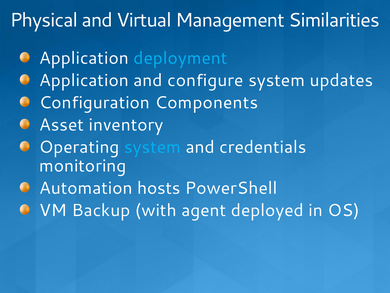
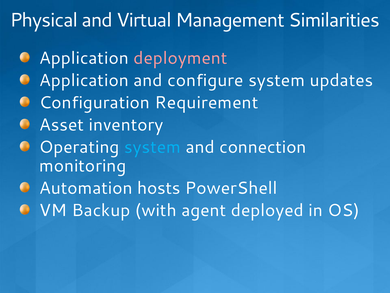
deployment colour: light blue -> pink (180, 58)
Components: Components -> Requirement (207, 102)
credentials: credentials -> connection (263, 147)
